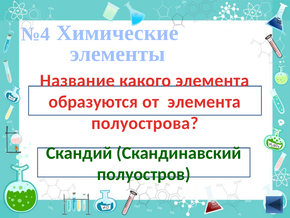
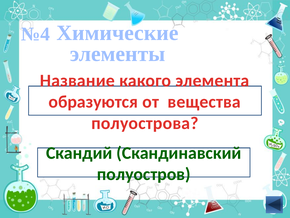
от элемента: элемента -> вещества (204, 102)
